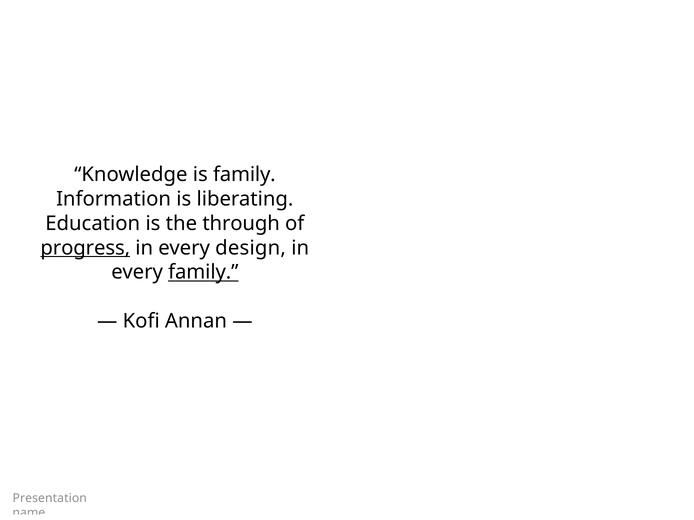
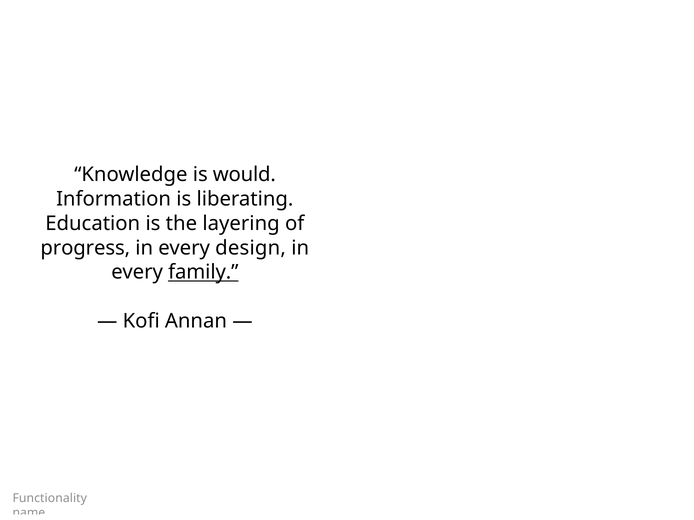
is family: family -> would (244, 175)
through: through -> layering (241, 224)
progress underline: present -> none (85, 248)
Presentation: Presentation -> Functionality (50, 499)
